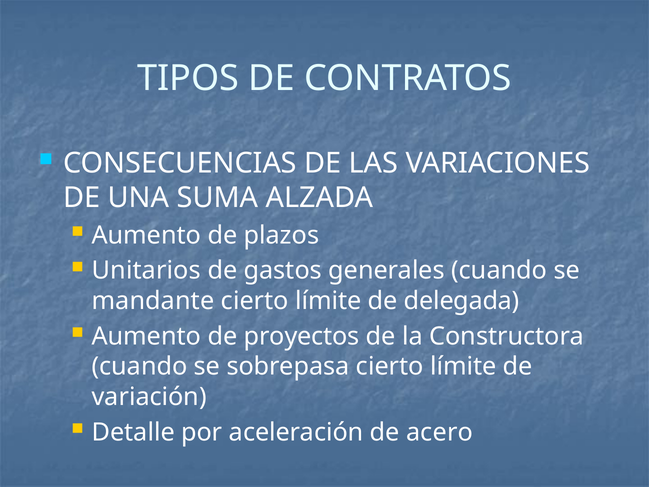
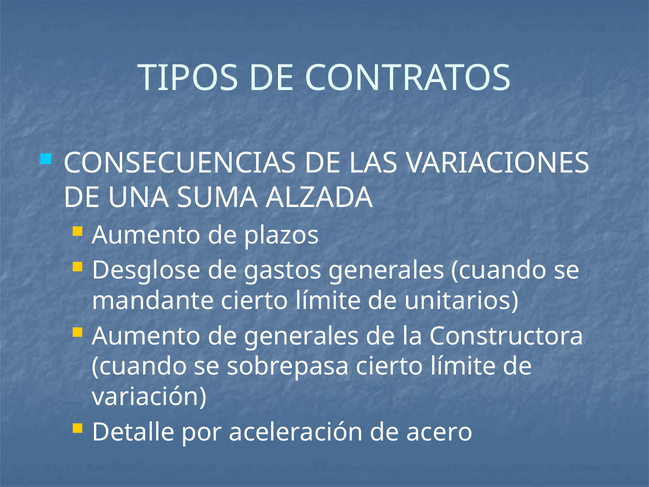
Unitarios: Unitarios -> Desglose (146, 270)
delegada: delegada -> unitarios (461, 301)
de proyectos: proyectos -> generales (302, 336)
